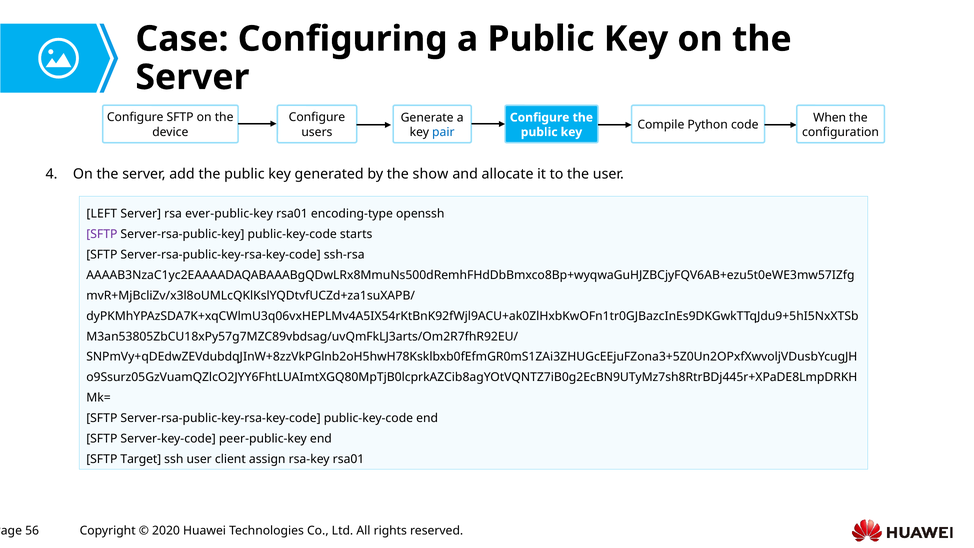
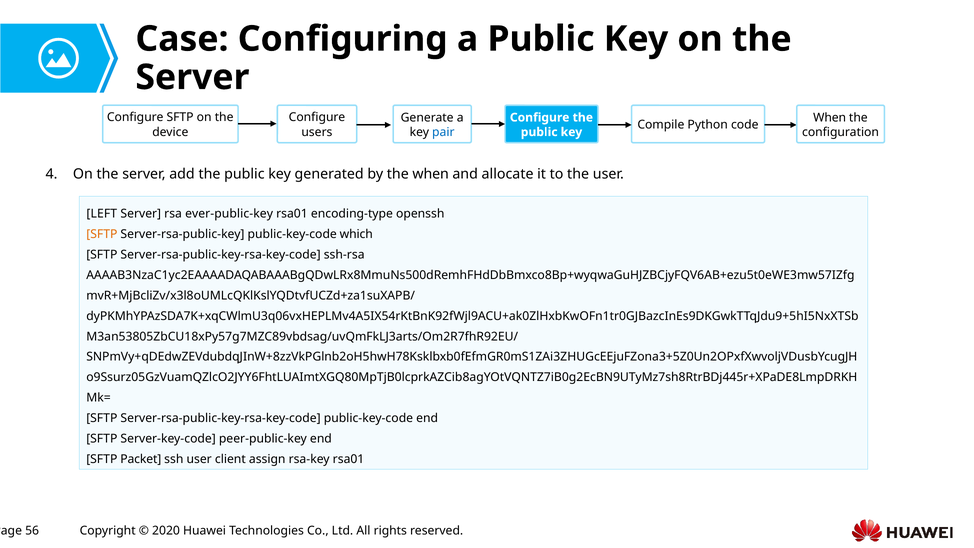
the show: show -> when (431, 174)
SFTP colour: purple -> orange (102, 234)
starts: starts -> which (356, 234)
Target: Target -> Packet (141, 459)
